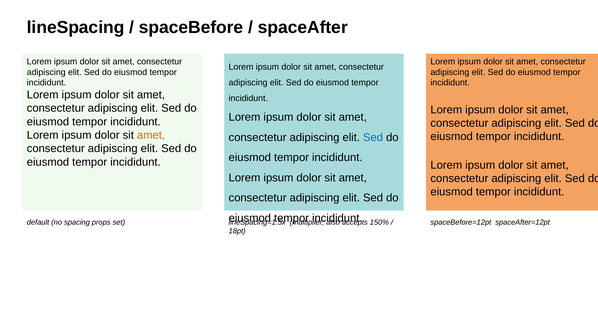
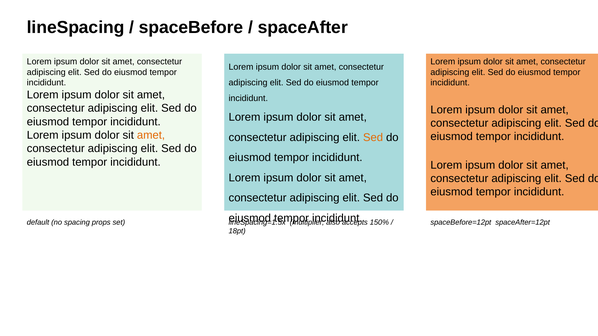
Sed colour: blue -> orange (373, 138)
